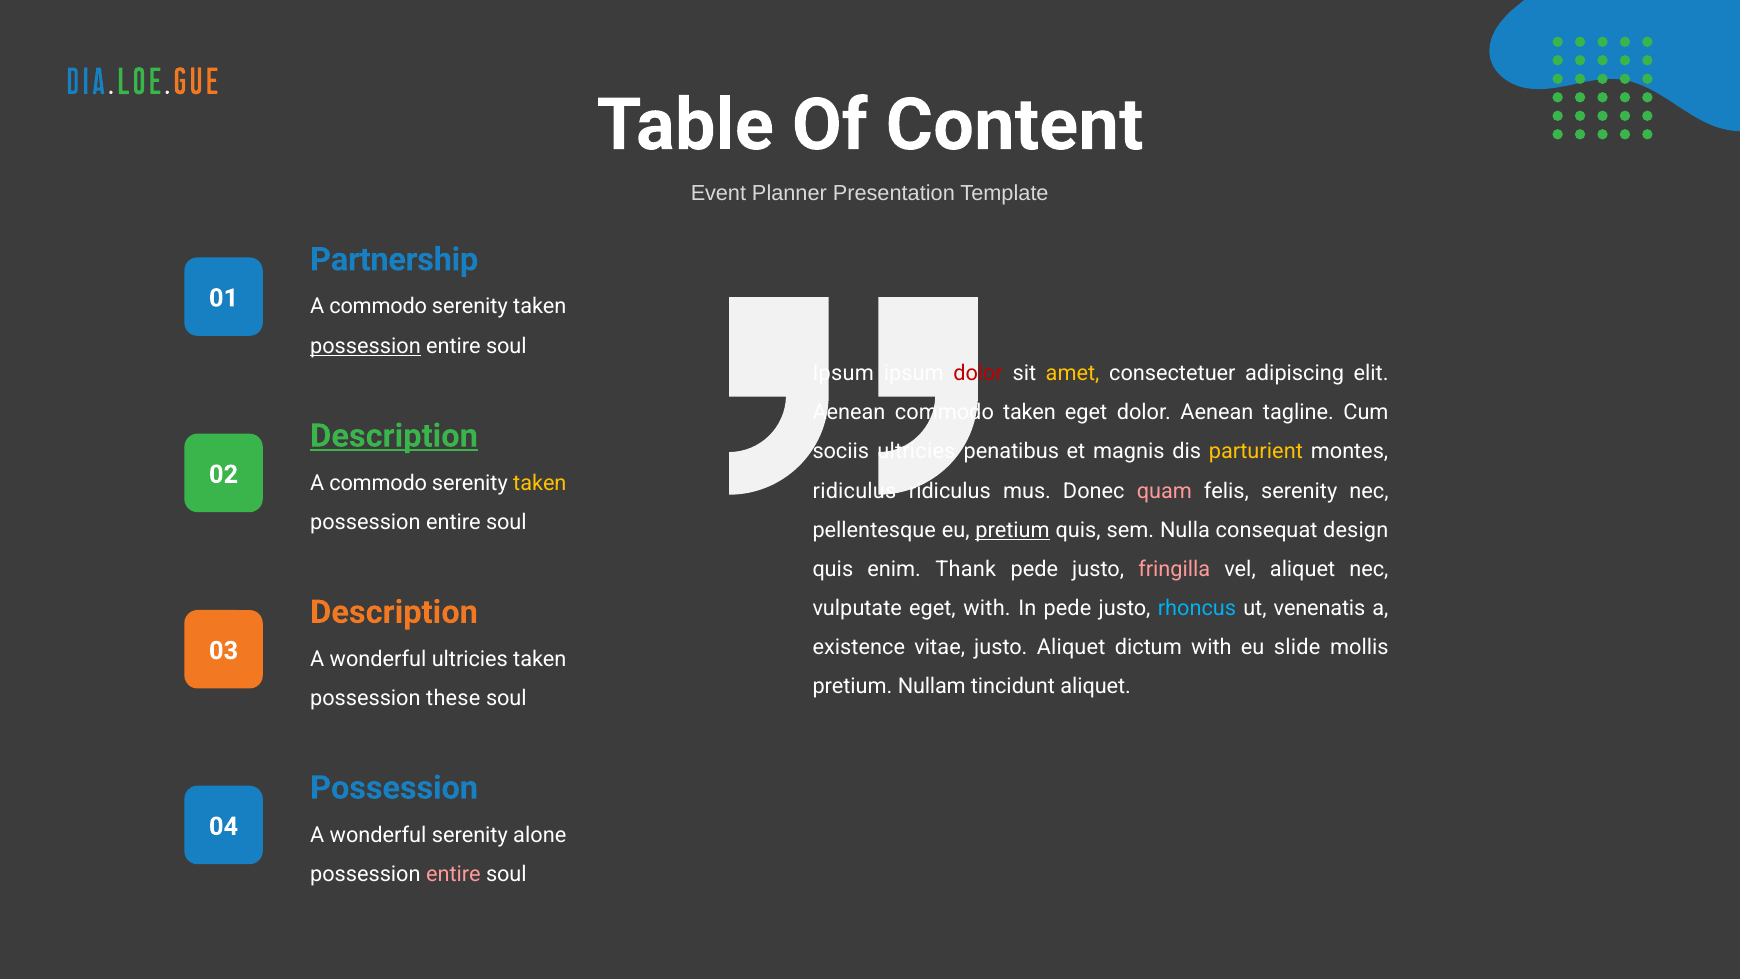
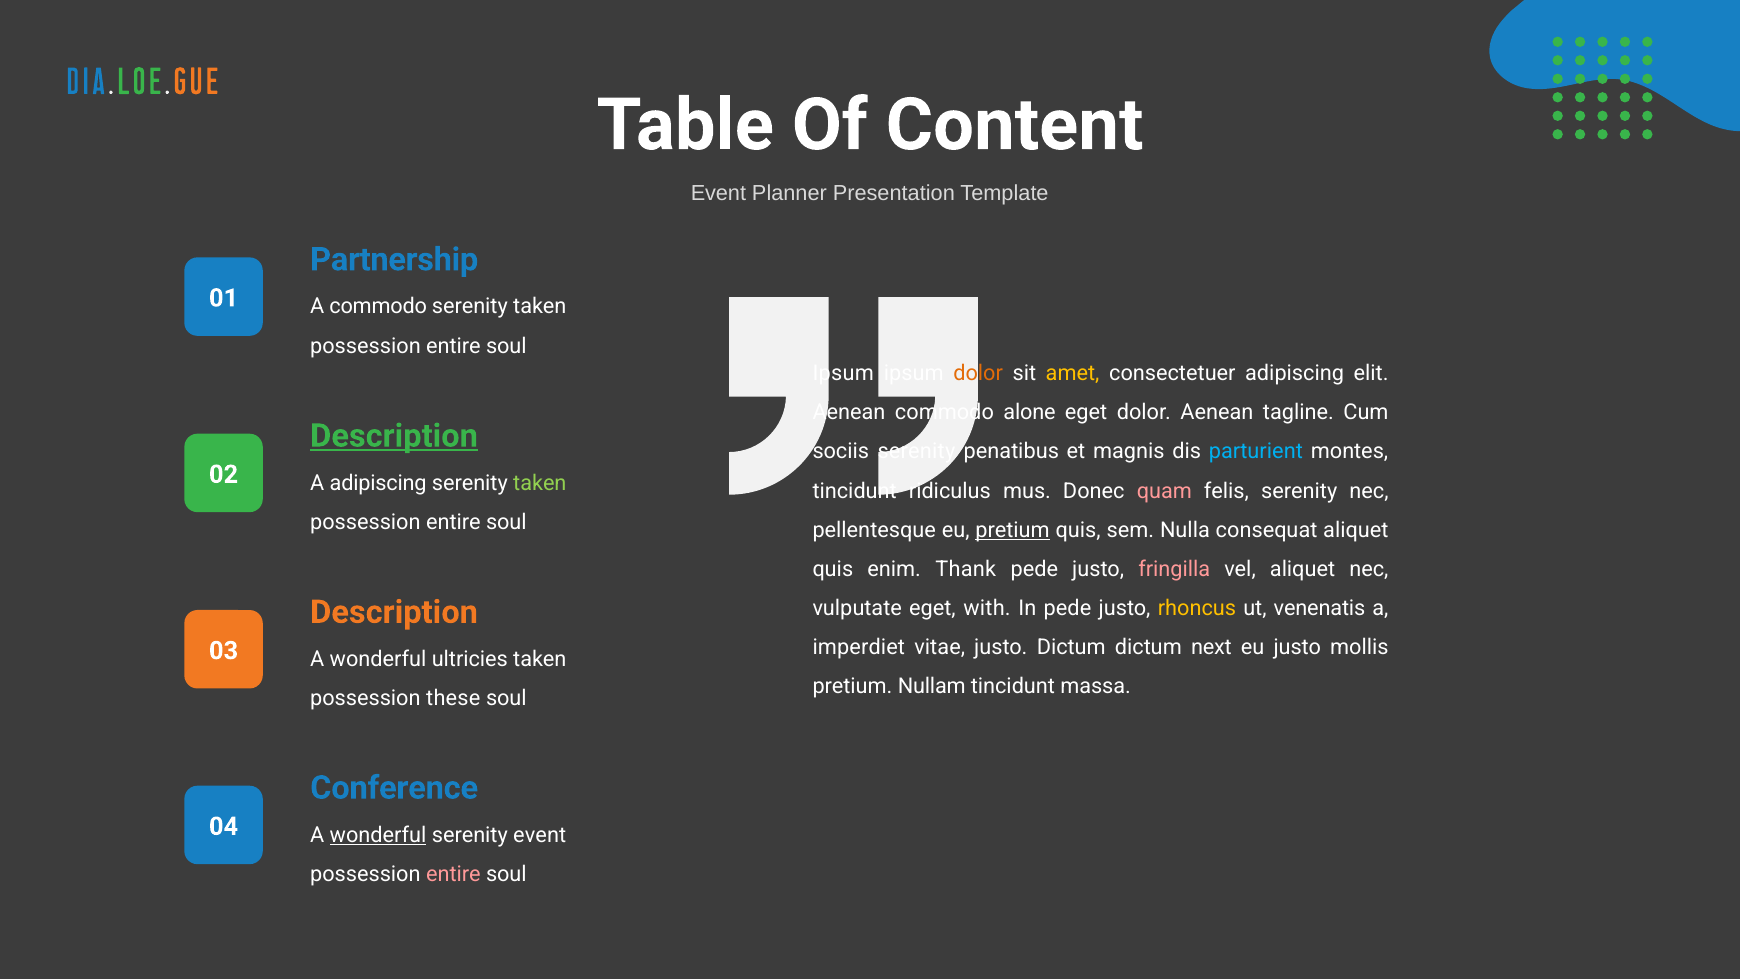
possession underline: present -> none (365, 346)
dolor colour: red -> orange (978, 373)
commodo taken: taken -> alone (1029, 412)
sociis ultricies: ultricies -> serenity (916, 452)
parturient colour: yellow -> light blue (1256, 452)
commodo: commodo -> adipiscing (378, 483)
taken colour: yellow -> light green (540, 483)
ridiculus: ridiculus -> tincidunt (855, 491)
consequat design: design -> aliquet (1356, 530)
rhoncus colour: light blue -> yellow (1197, 608)
existence: existence -> imperdiet (859, 647)
justo Aliquet: Aliquet -> Dictum (1071, 647)
dictum with: with -> next (1211, 647)
eu slide: slide -> justo (1297, 647)
tincidunt aliquet: aliquet -> massa (1096, 687)
Possession: Possession -> Conference (394, 788)
wonderful underline: none -> present (378, 835)
serenity alone: alone -> event (540, 835)
